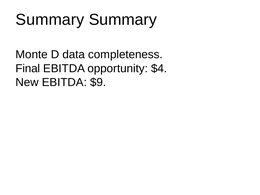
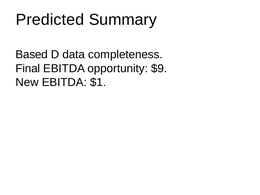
Summary: Summary -> Predicted (50, 20)
Monte: Monte -> Based (32, 55)
$4: $4 -> $9 (159, 68)
$9: $9 -> $1 (98, 82)
